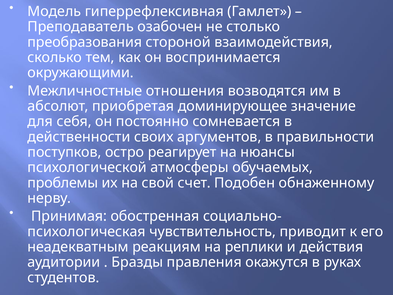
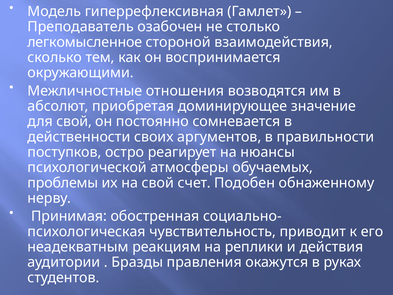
преобразования: преобразования -> легкомысленное (85, 42)
для себя: себя -> свой (74, 121)
